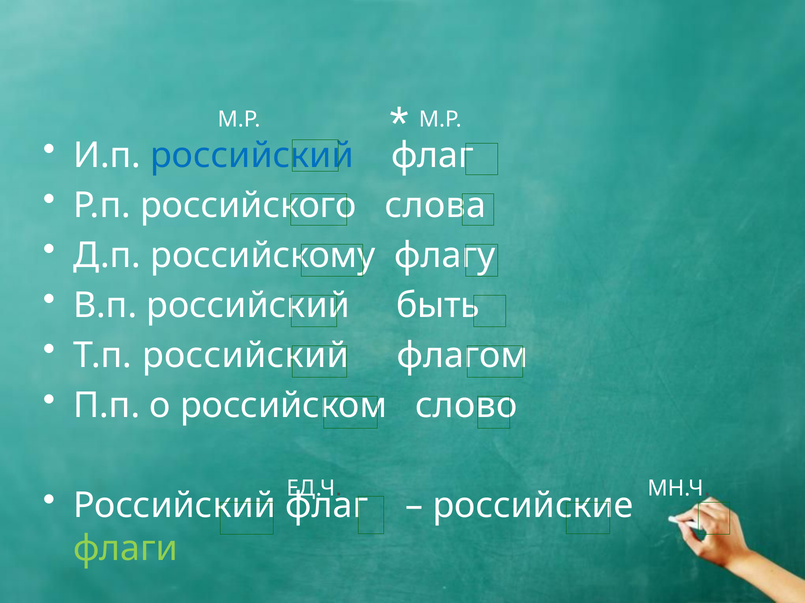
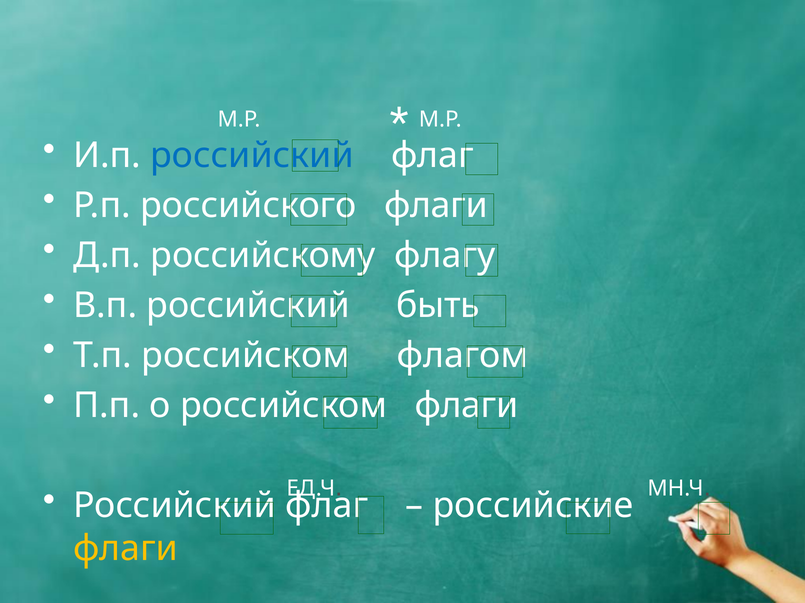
российского слова: слова -> флаги (436, 206)
Т.п российский: российский -> российском (246, 356)
российском слово: слово -> флаги (466, 406)
флаги colour: light green -> yellow (126, 549)
